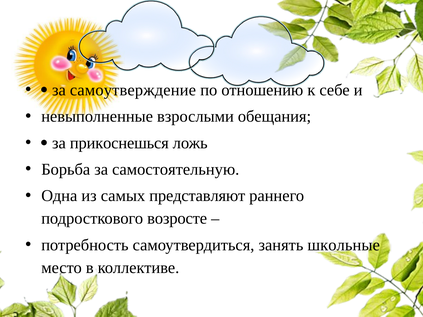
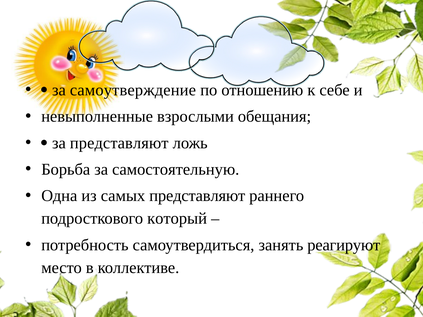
за прикоснешься: прикоснешься -> представляют (119, 143)
возросте: возросте -> который (177, 219)
школьные: школьные -> реагируют (344, 245)
